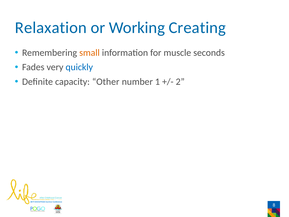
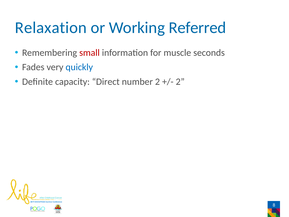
Creating: Creating -> Referred (197, 28)
small colour: orange -> red (89, 53)
Other: Other -> Direct (106, 82)
number 1: 1 -> 2 (157, 82)
